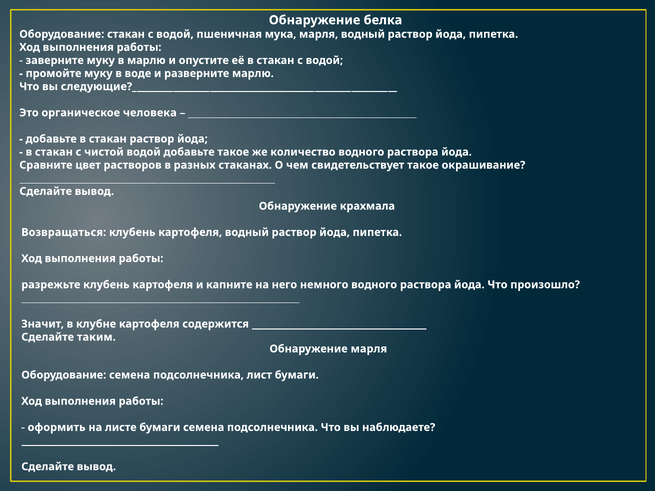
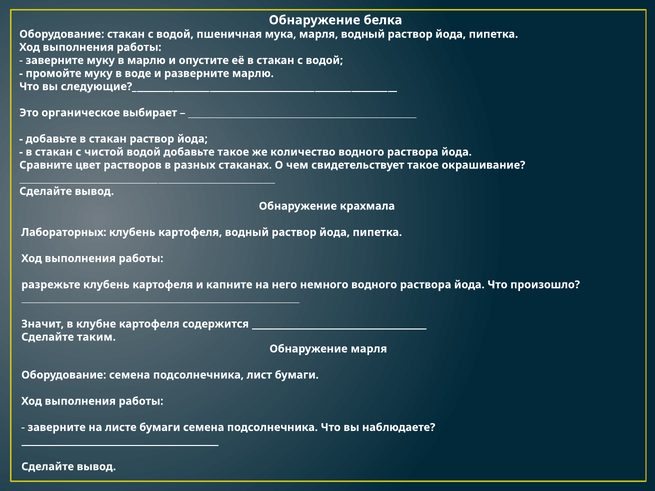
человека: человека -> выбирает (150, 113)
Возвращаться: Возвращаться -> Лабораторных (64, 232)
оформить: оформить -> заверните (57, 428)
